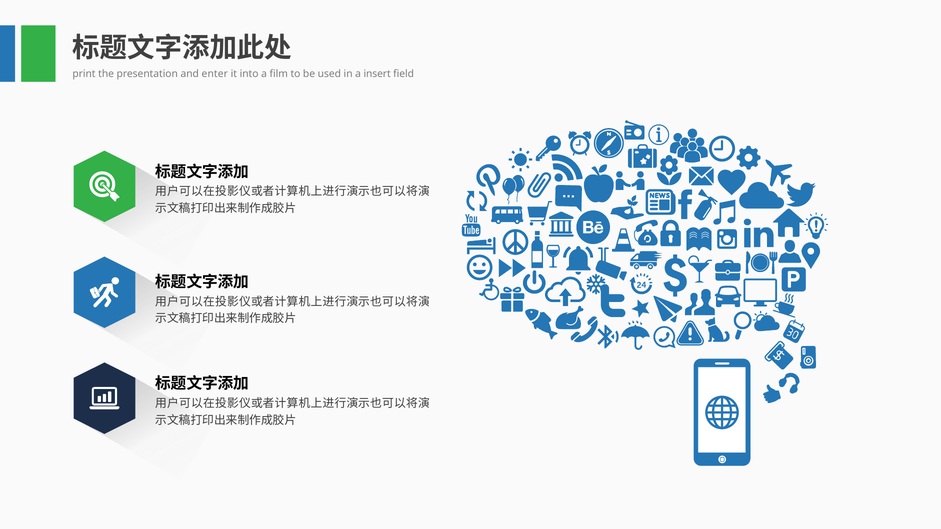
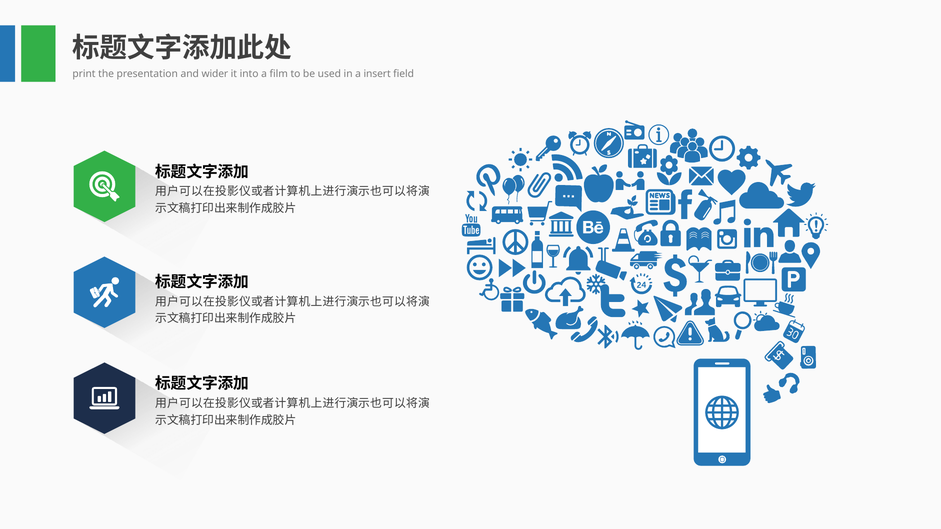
enter: enter -> wider (215, 74)
